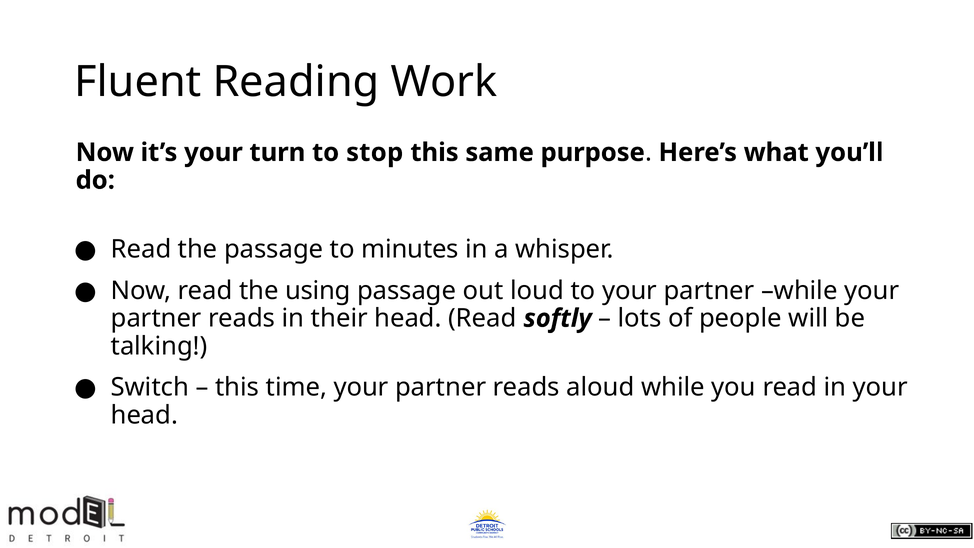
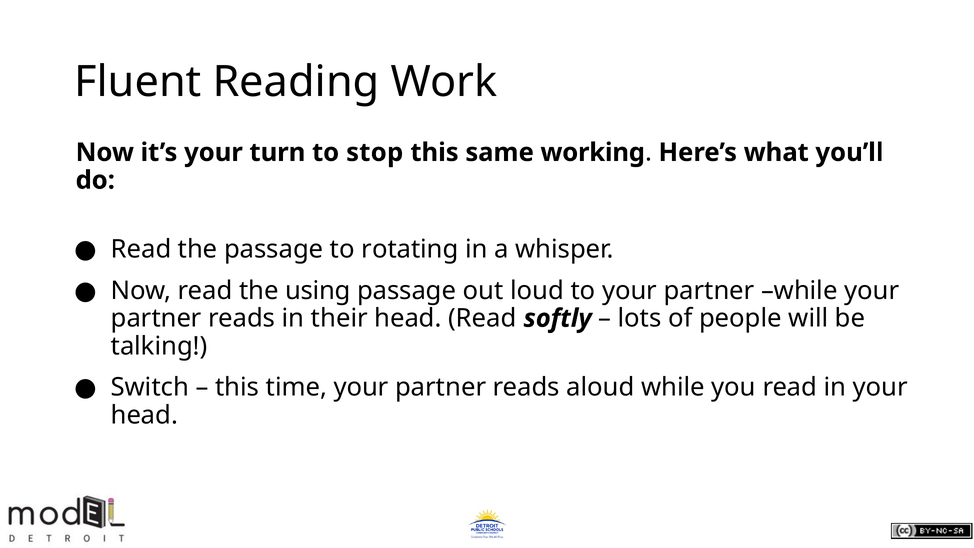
purpose: purpose -> working (593, 152)
minutes: minutes -> rotating (410, 249)
